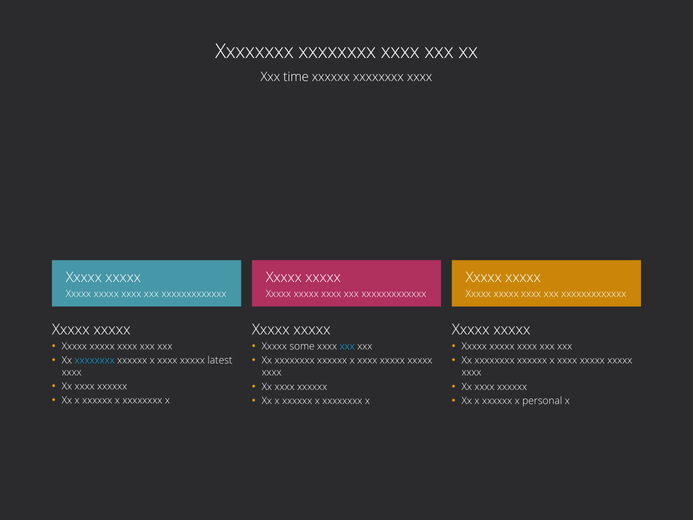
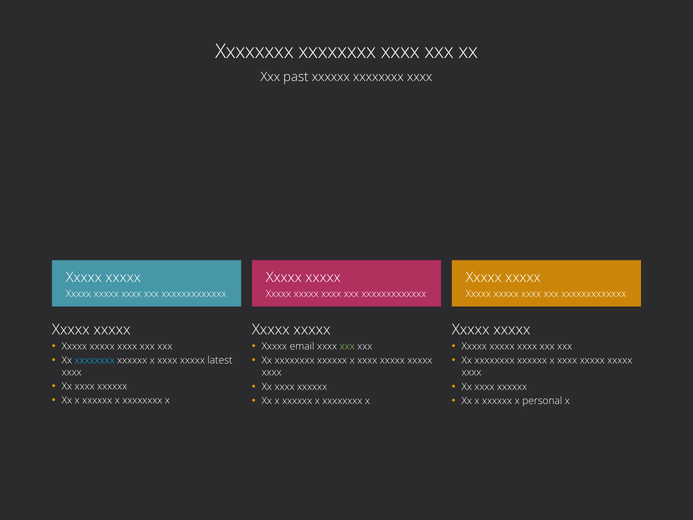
time: time -> past (296, 77)
some: some -> email (302, 346)
xxx colour: light blue -> light green (347, 346)
